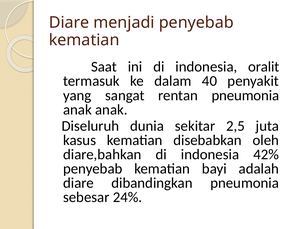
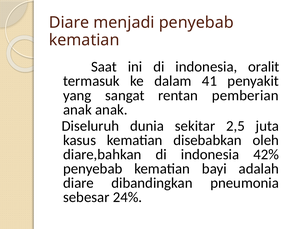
40: 40 -> 41 (210, 81)
rentan pneumonia: pneumonia -> pemberian (245, 95)
